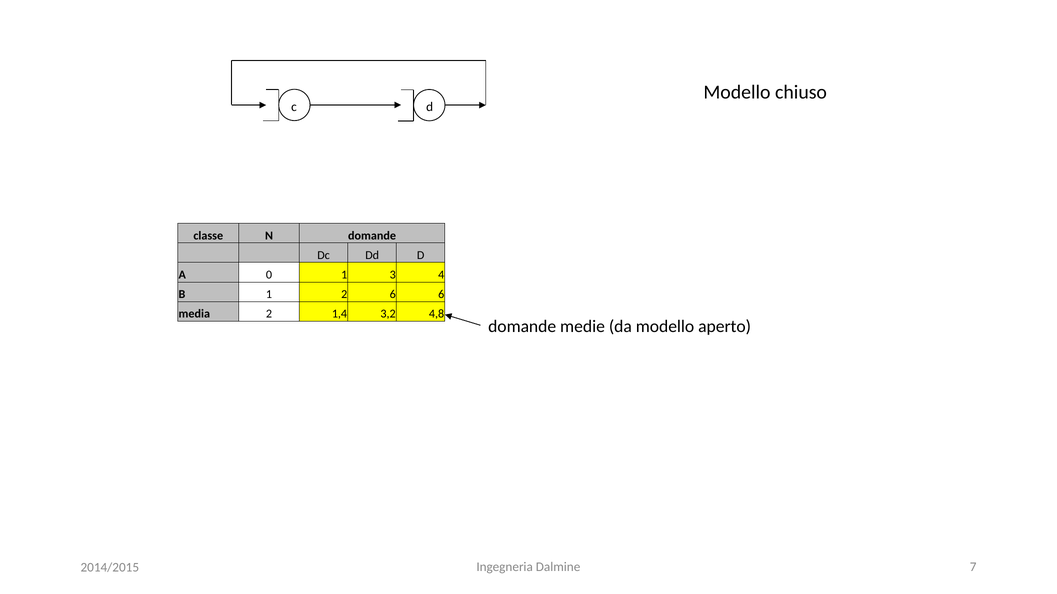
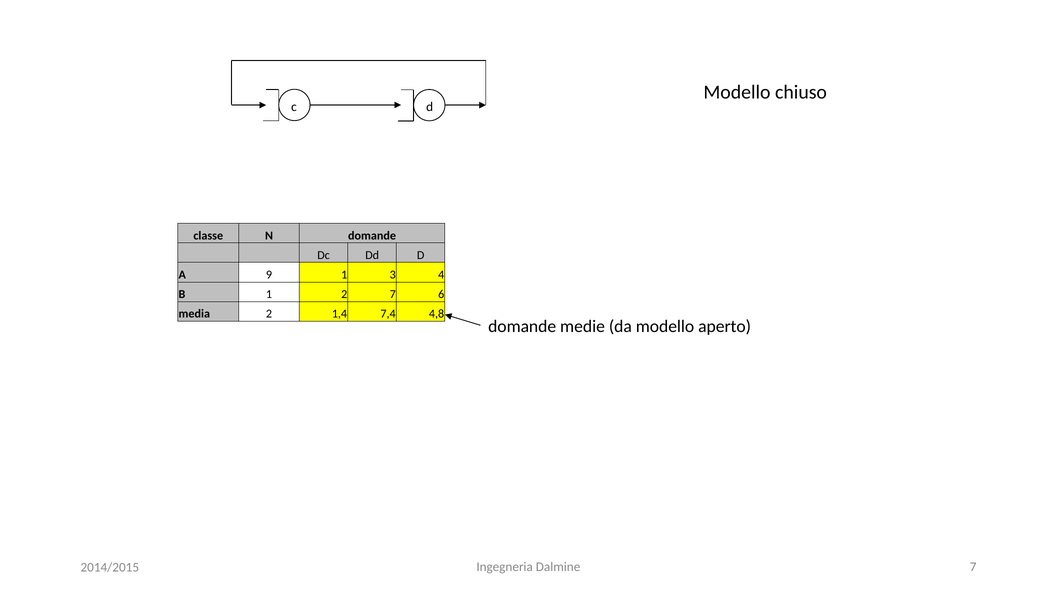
0: 0 -> 9 (269, 275)
2 6: 6 -> 7 (393, 295)
3,2: 3,2 -> 7,4 (388, 314)
